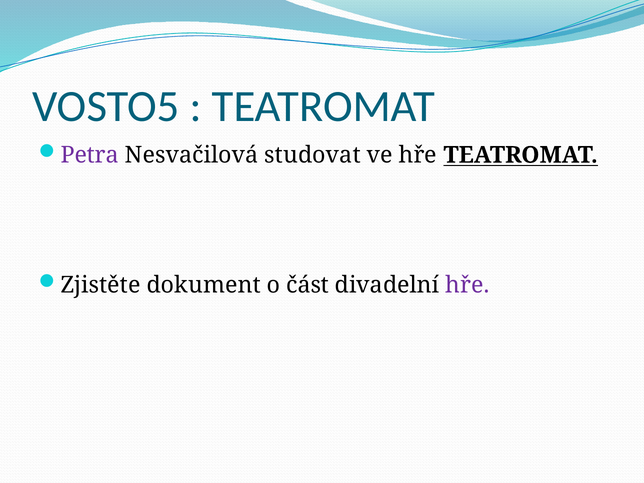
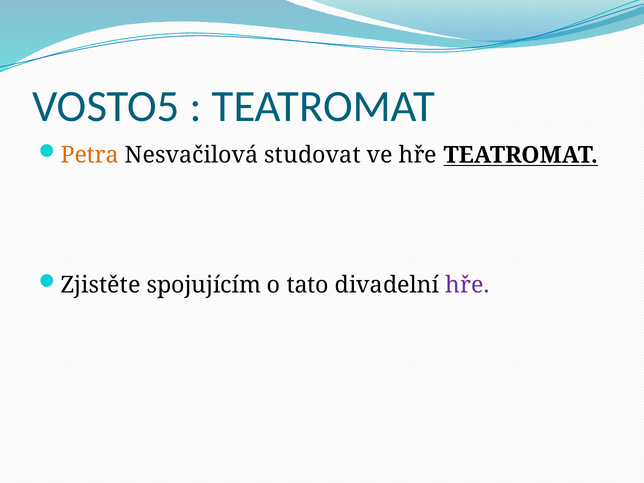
Petra colour: purple -> orange (90, 155)
dokument: dokument -> spojujícím (204, 285)
část: část -> tato (308, 285)
